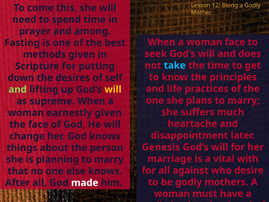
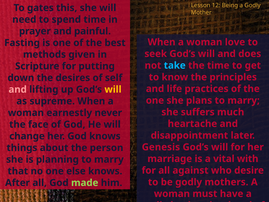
come: come -> gates (40, 8)
among: among -> painful (92, 31)
woman face: face -> love (235, 42)
and colour: light green -> pink (18, 89)
earnestly given: given -> never (108, 113)
made colour: white -> light green (85, 183)
